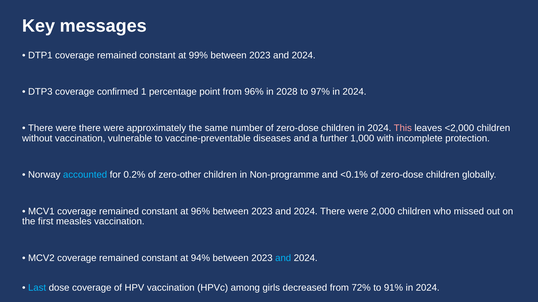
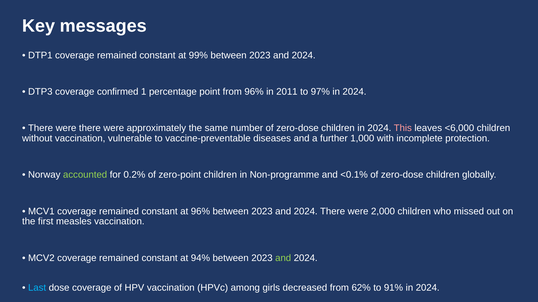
2028: 2028 -> 2011 (287, 92)
<2,000: <2,000 -> <6,000 (459, 128)
accounted colour: light blue -> light green (85, 175)
zero-other: zero-other -> zero-point (180, 175)
and colour: light blue -> light green (283, 258)
72%: 72% -> 62% (361, 288)
